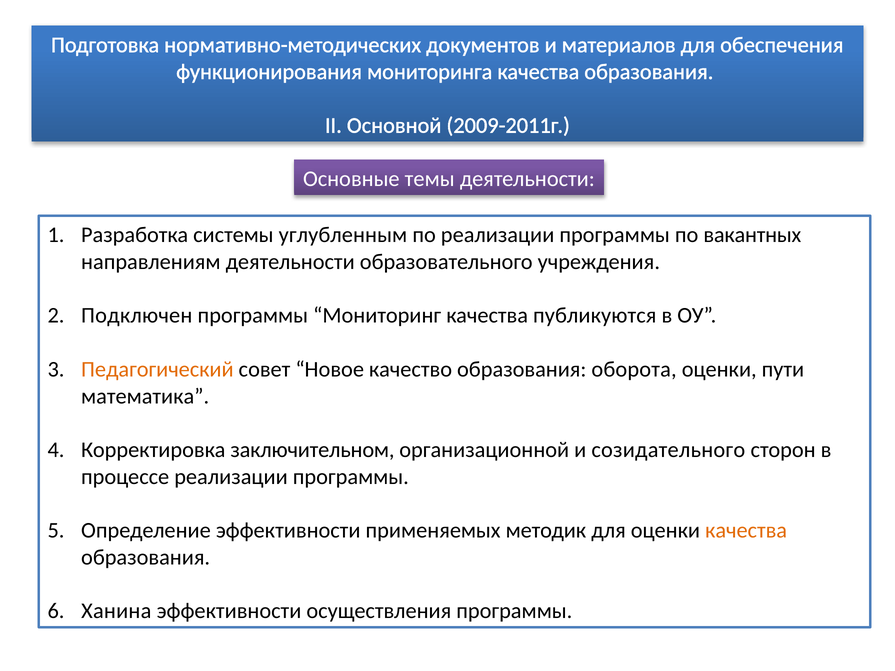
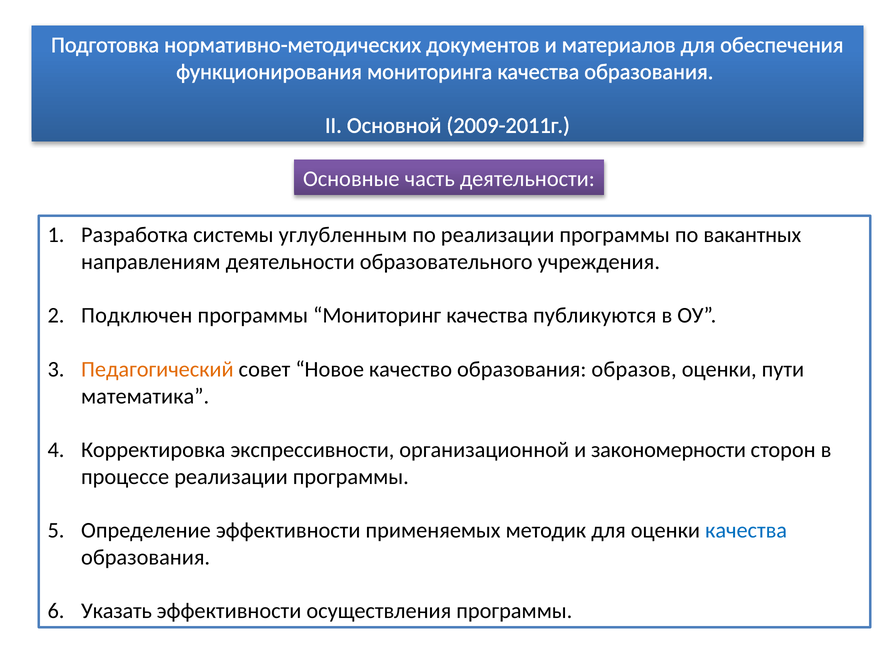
темы: темы -> часть (430, 179)
оборота: оборота -> образов (634, 369)
заключительном: заключительном -> экспрессивности (312, 450)
созидательного: созидательного -> закономерности (669, 450)
качества colour: orange -> blue (746, 531)
Ханина: Ханина -> Указать (117, 611)
